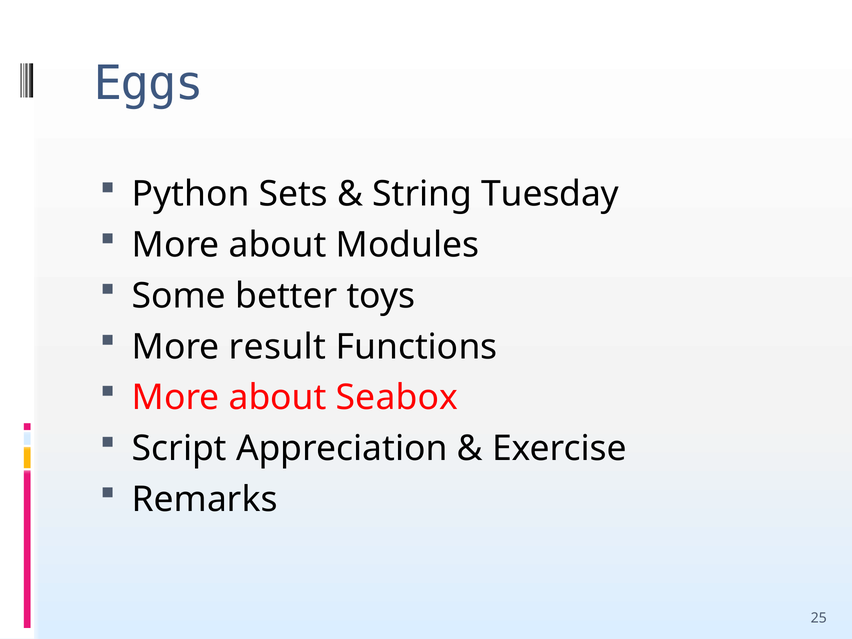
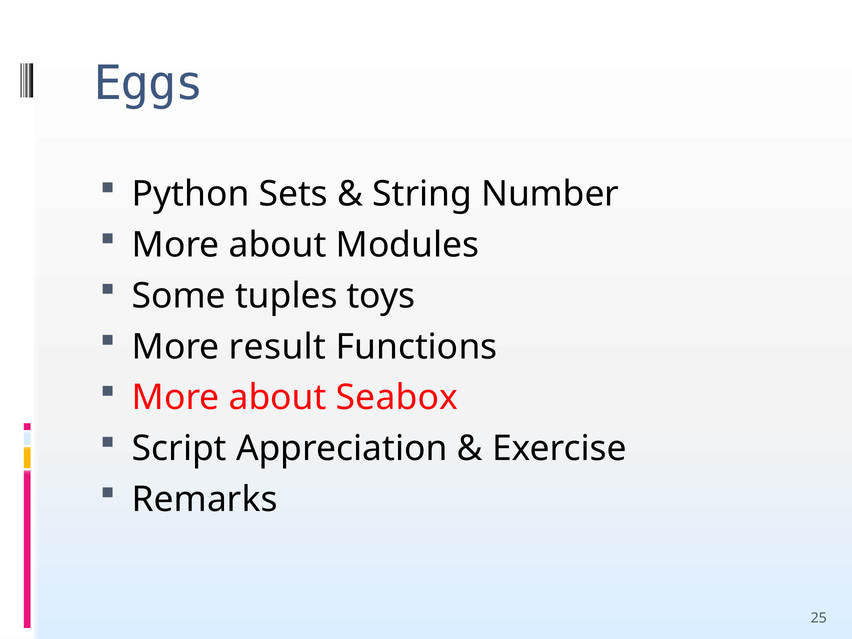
Tuesday: Tuesday -> Number (550, 194)
better: better -> tuples (286, 296)
